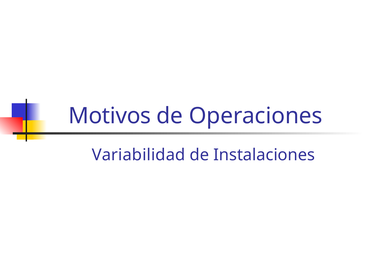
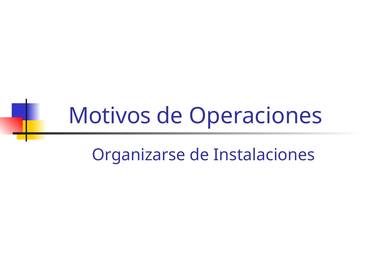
Variabilidad: Variabilidad -> Organizarse (139, 155)
